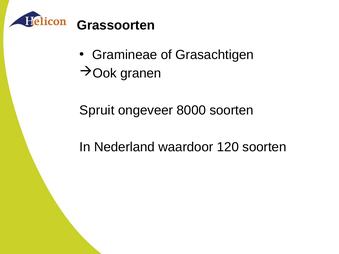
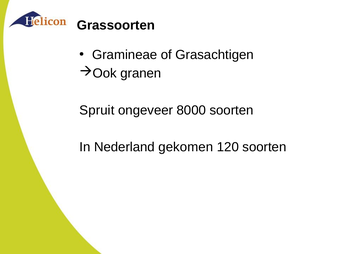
waardoor: waardoor -> gekomen (186, 147)
